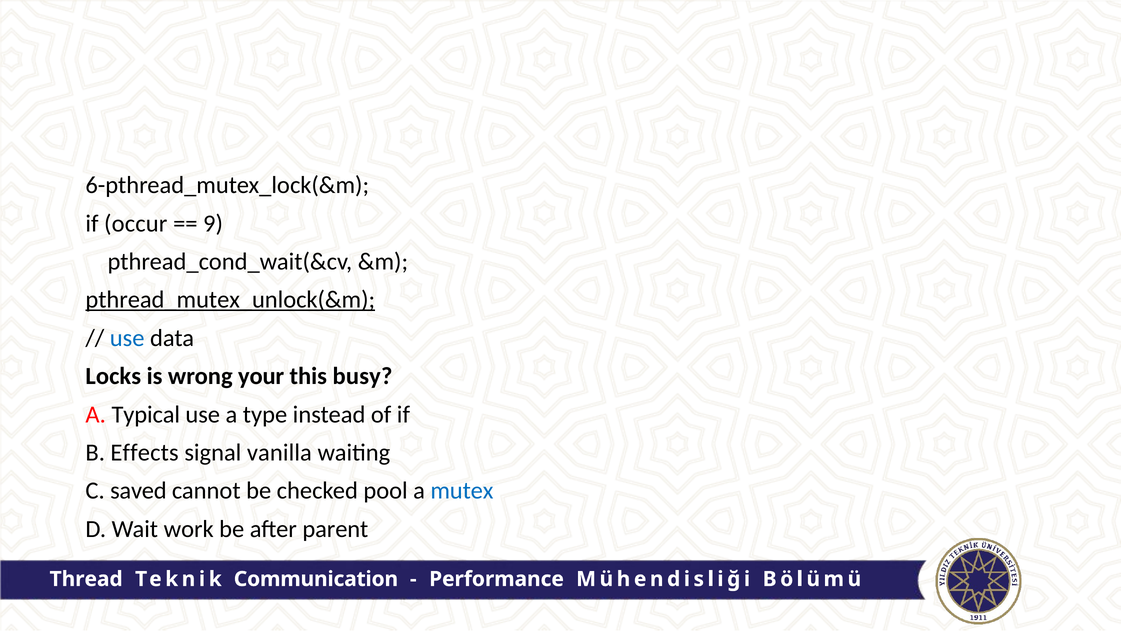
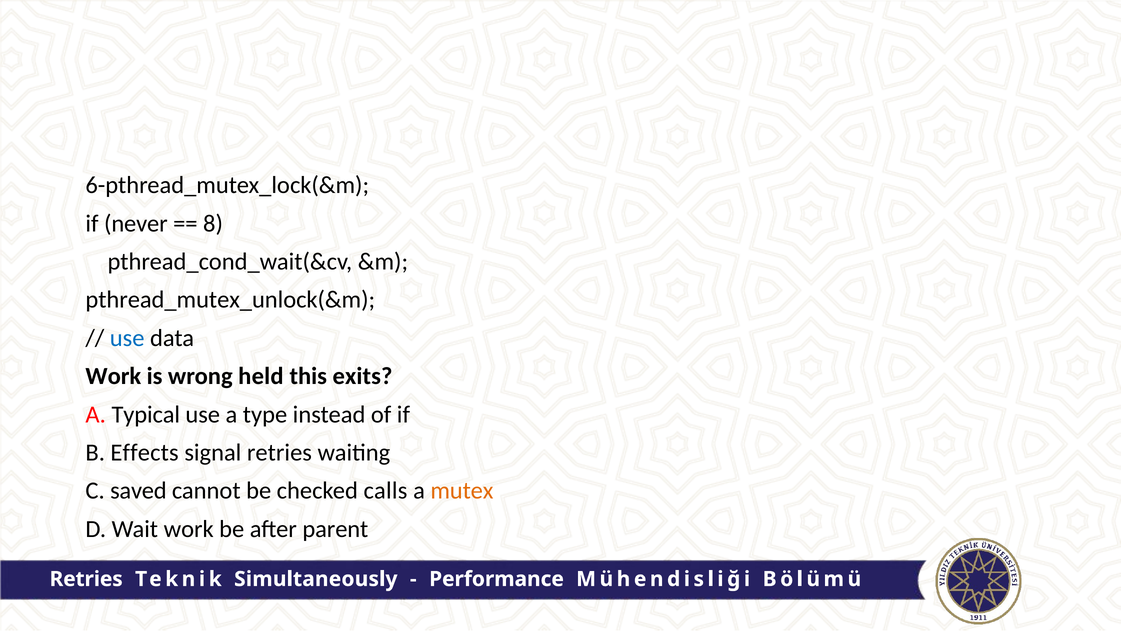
occur: occur -> never (136, 223)
9: 9 -> 8 (213, 223)
pthread_mutex_unlock(&m underline: present -> none (230, 300)
Locks: Locks -> Work (113, 376)
your: your -> held (261, 376)
busy: busy -> exits (363, 376)
signal vanilla: vanilla -> retries (279, 452)
pool: pool -> calls (385, 490)
mutex colour: blue -> orange (462, 490)
Thread: Thread -> Retries (86, 579)
Communication: Communication -> Simultaneously (316, 579)
